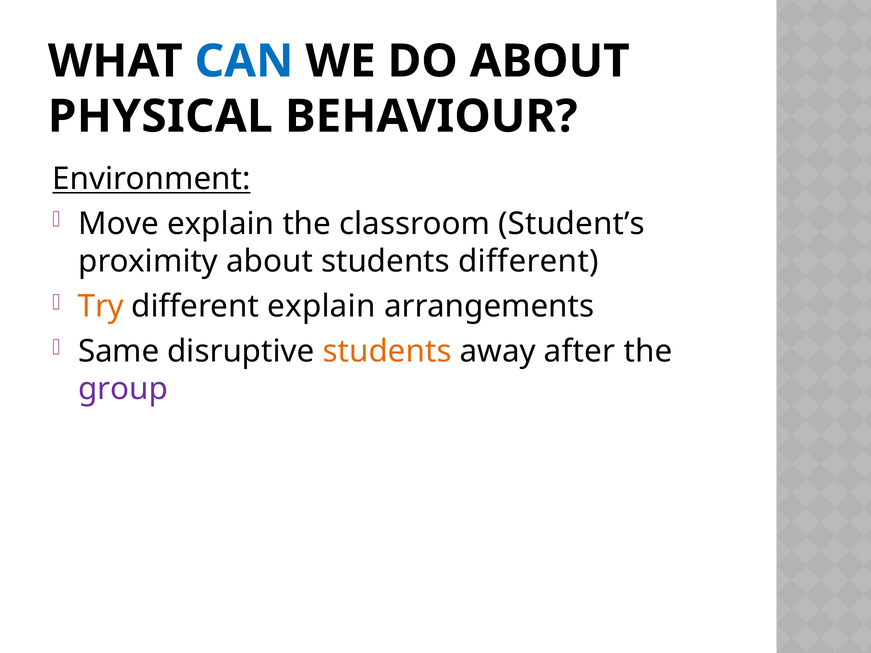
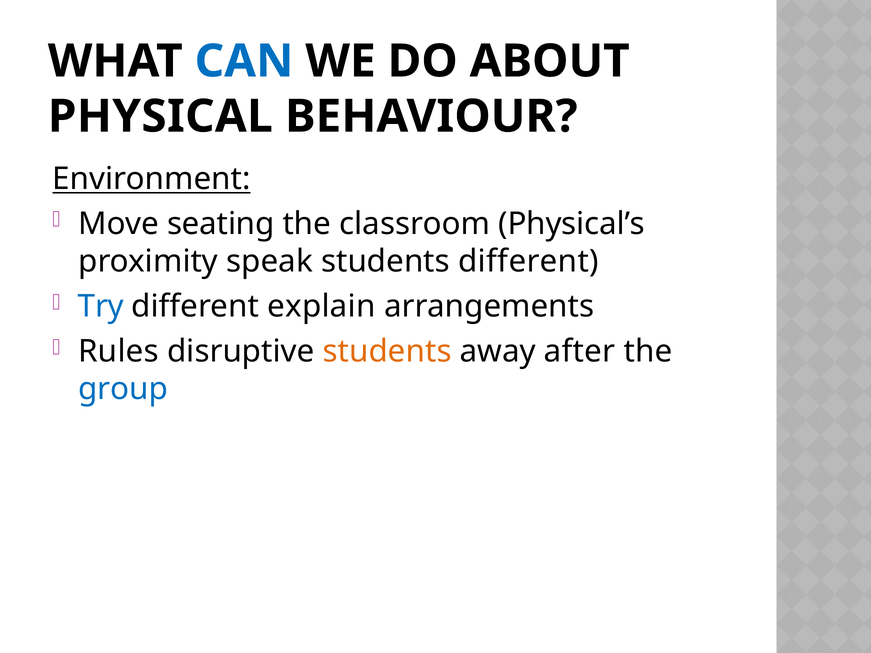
Move explain: explain -> seating (221, 224)
Student’s: Student’s -> Physical’s (572, 224)
proximity about: about -> speak (270, 261)
Try colour: orange -> blue (101, 306)
Same: Same -> Rules (119, 351)
group colour: purple -> blue (123, 389)
